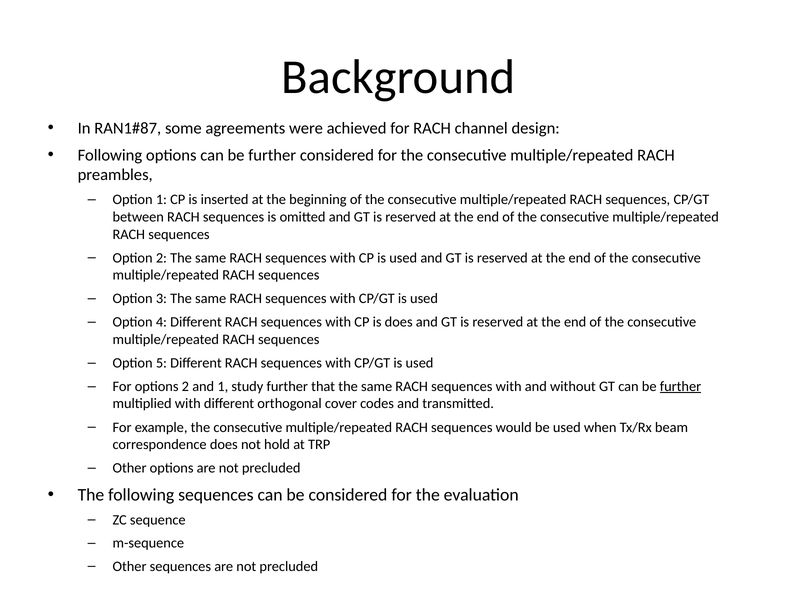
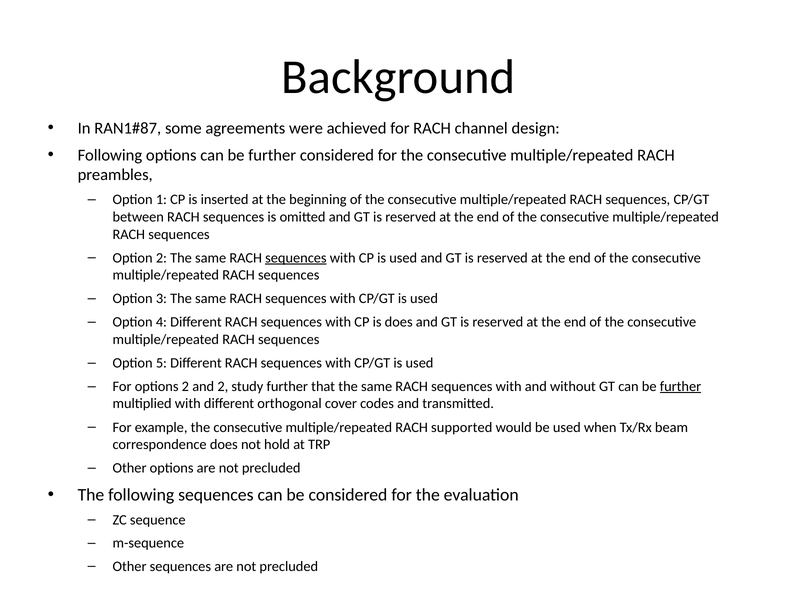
sequences underline: none -> present (296, 258)
and 1: 1 -> 2 (223, 386)
sequences: sequences -> supported (462, 427)
